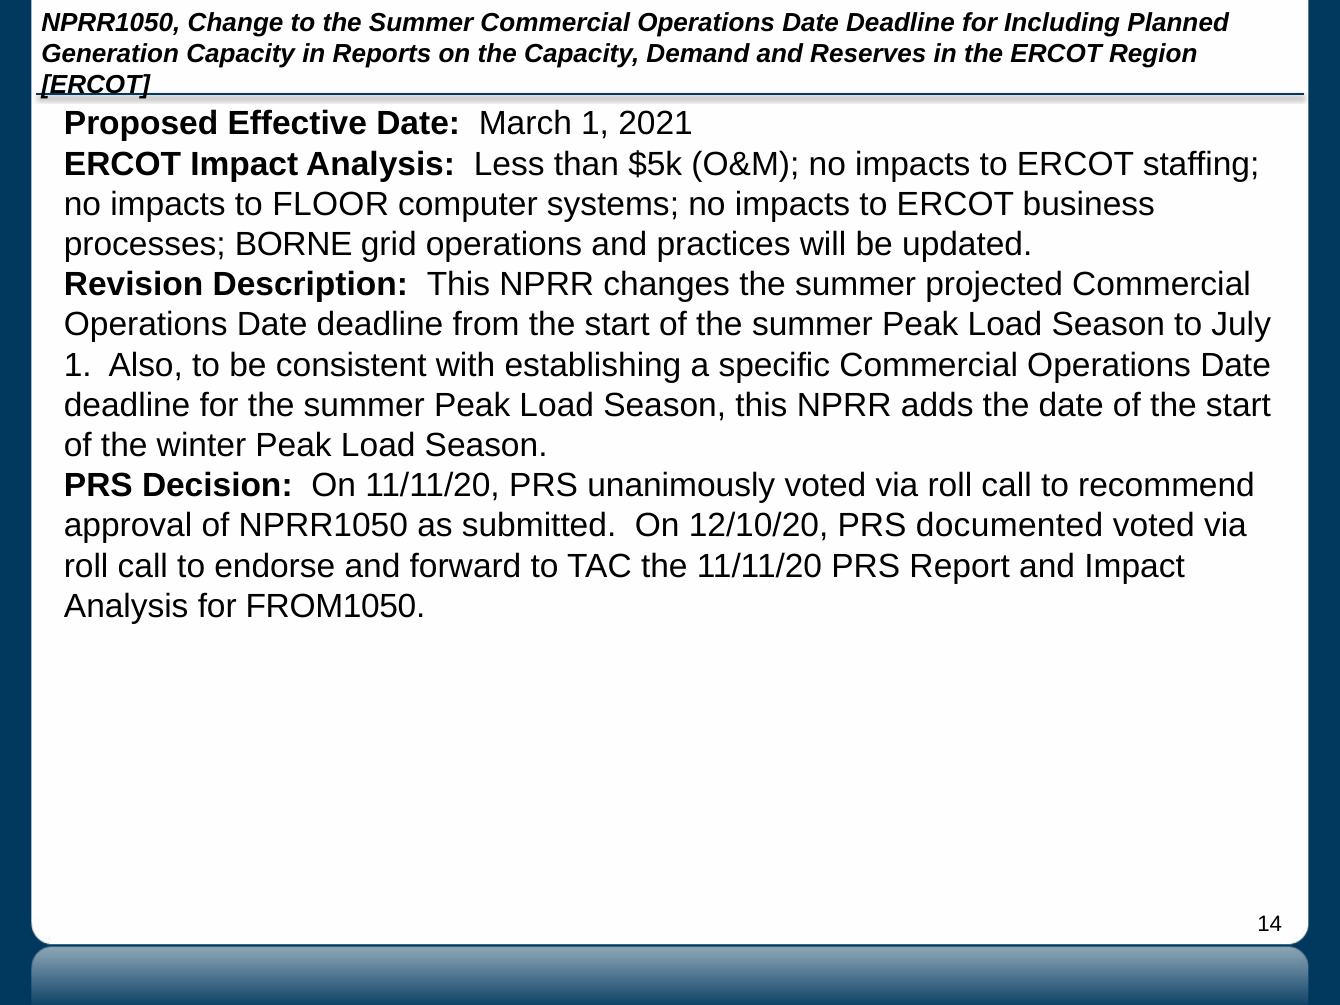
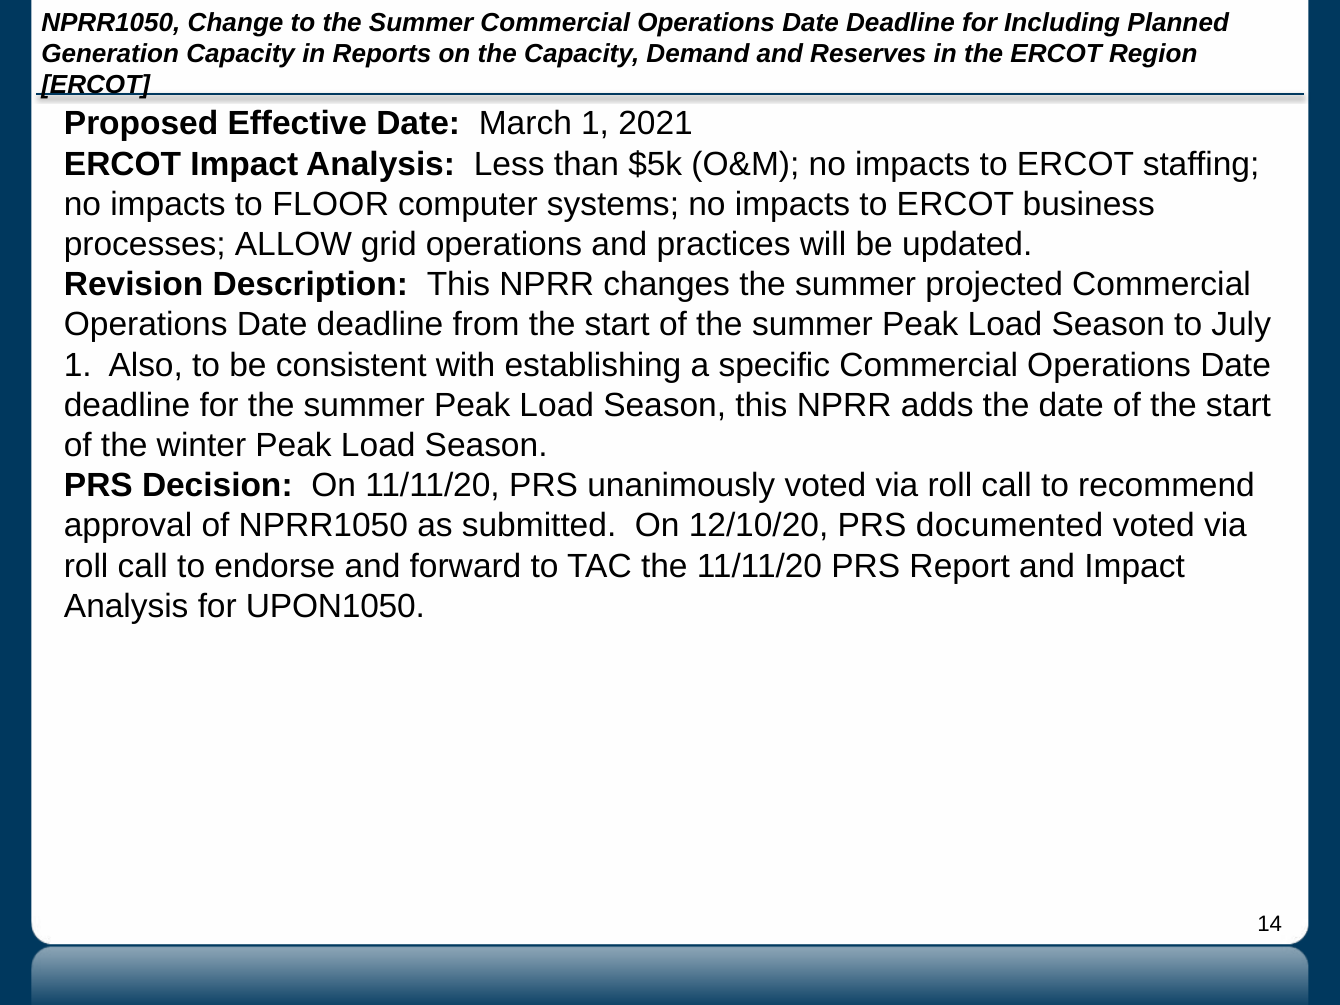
BORNE: BORNE -> ALLOW (294, 244)
FROM1050: FROM1050 -> UPON1050 (335, 606)
